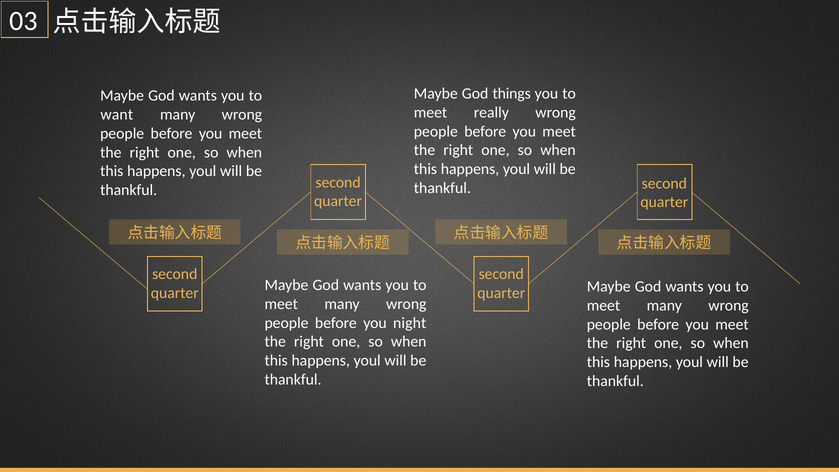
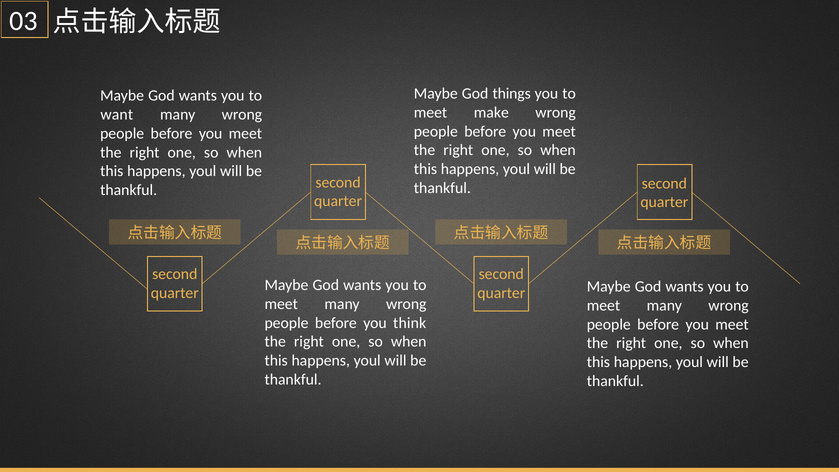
really: really -> make (491, 112)
night: night -> think (410, 323)
